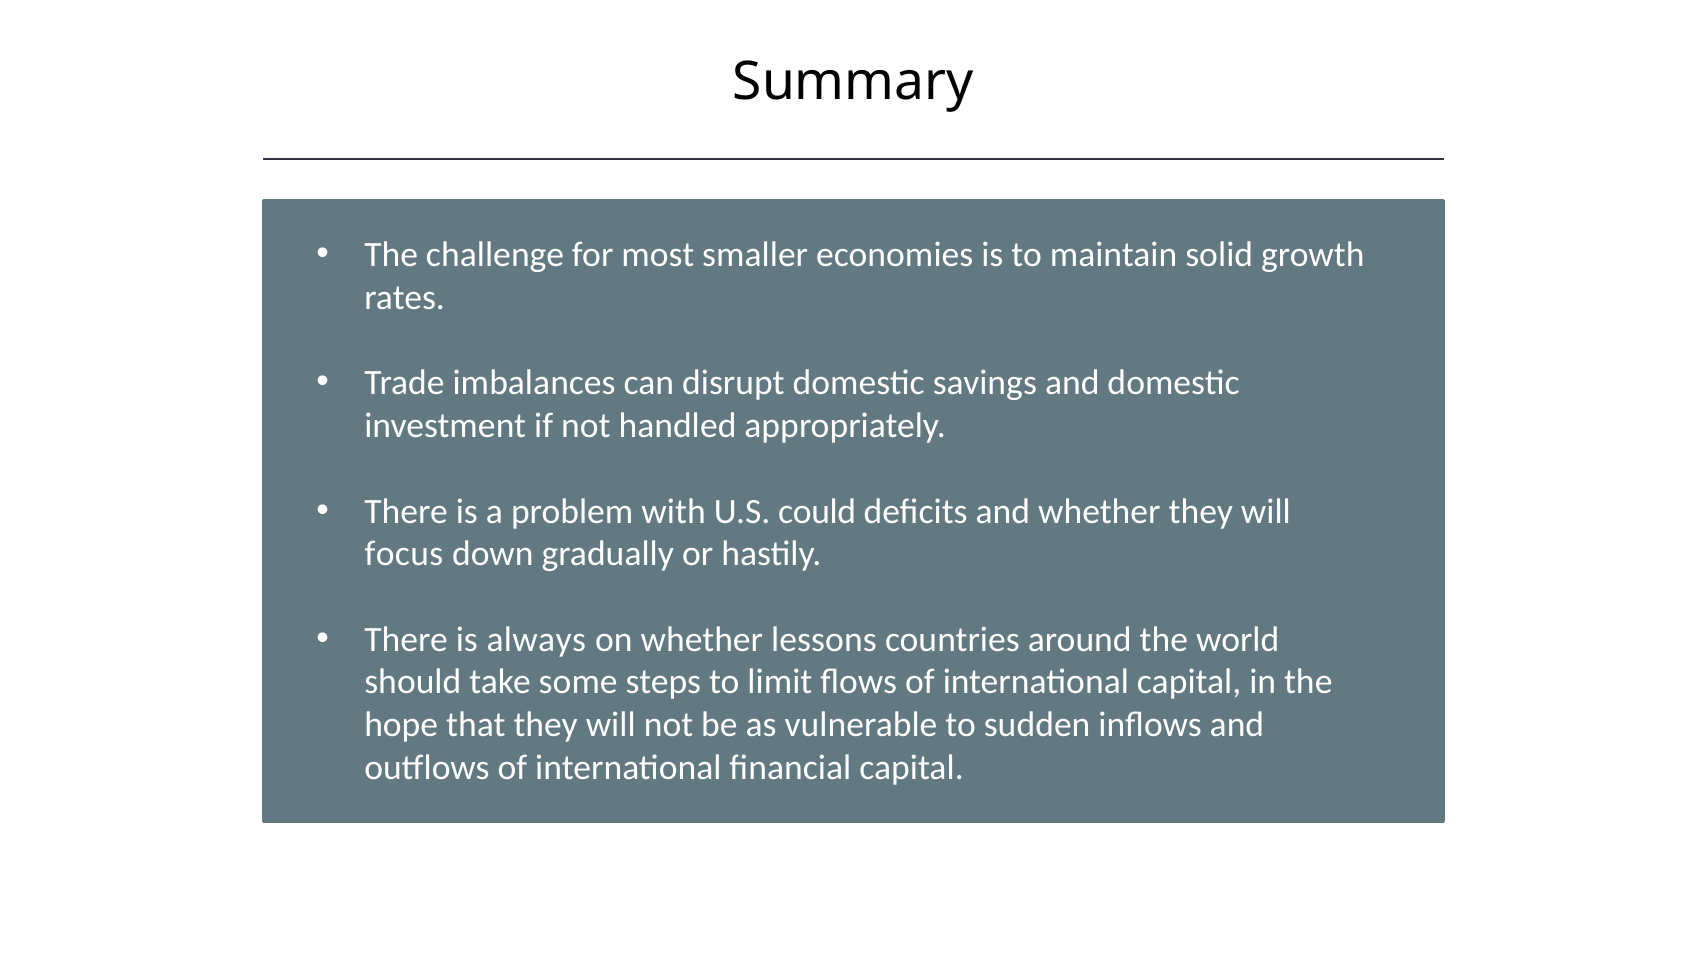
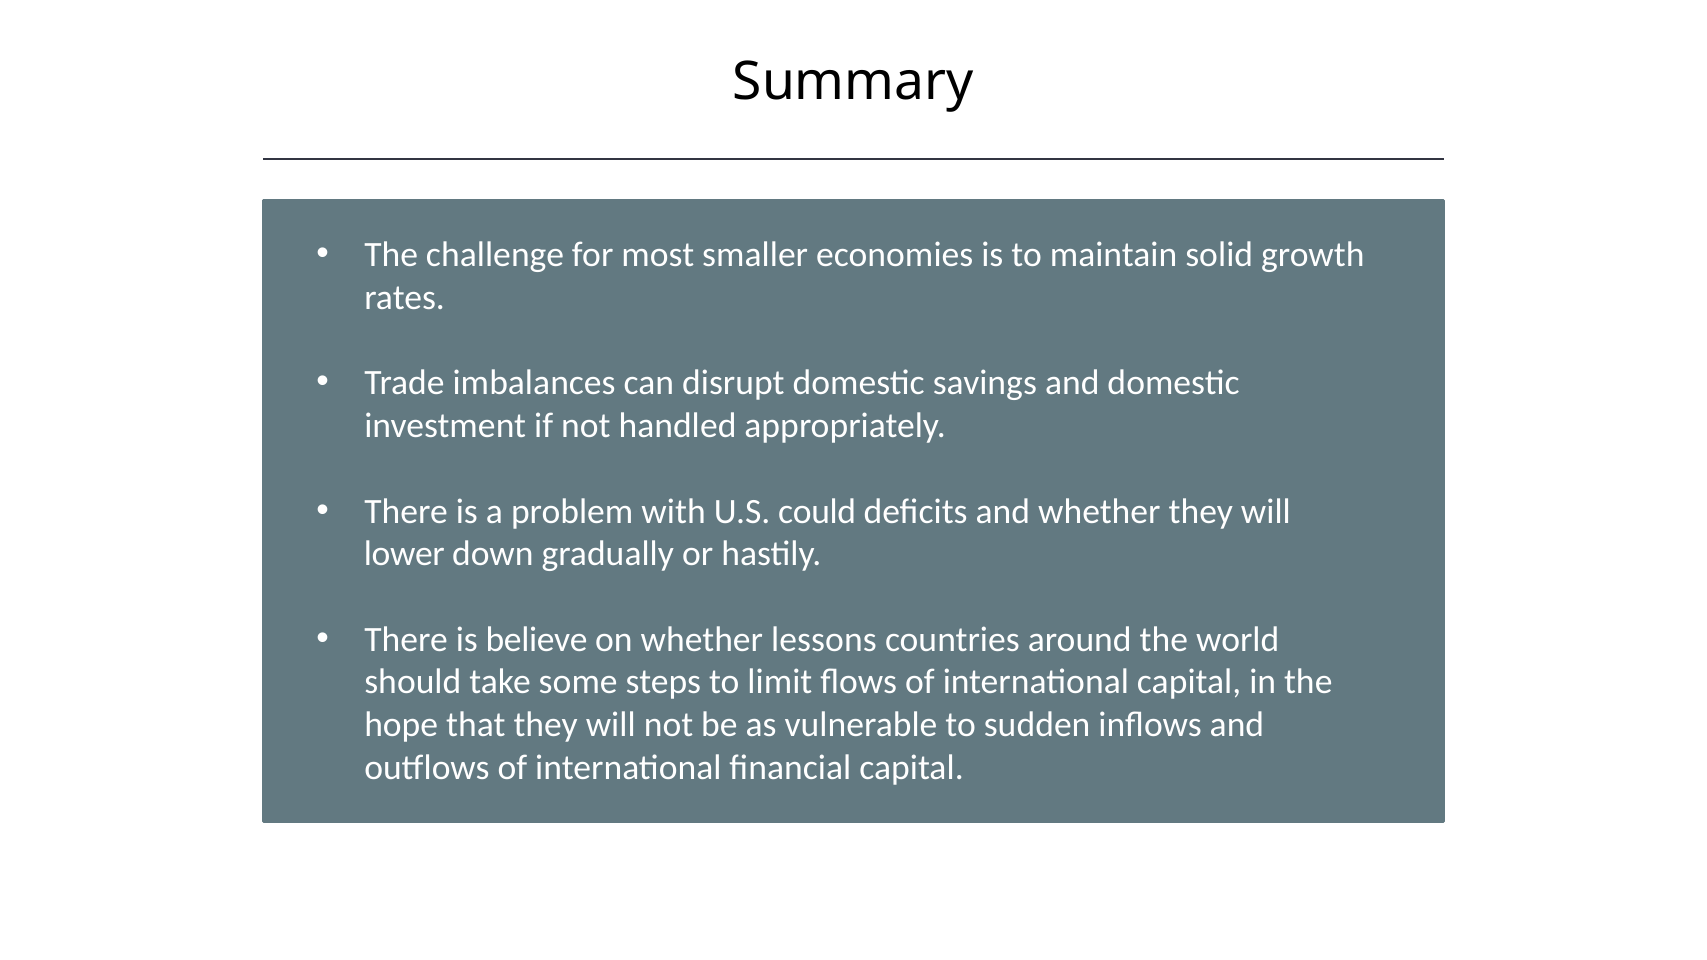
focus: focus -> lower (404, 554)
always: always -> believe (537, 639)
